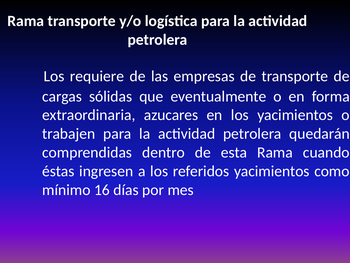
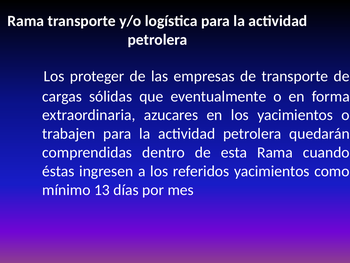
requiere: requiere -> proteger (97, 76)
16: 16 -> 13 (102, 190)
